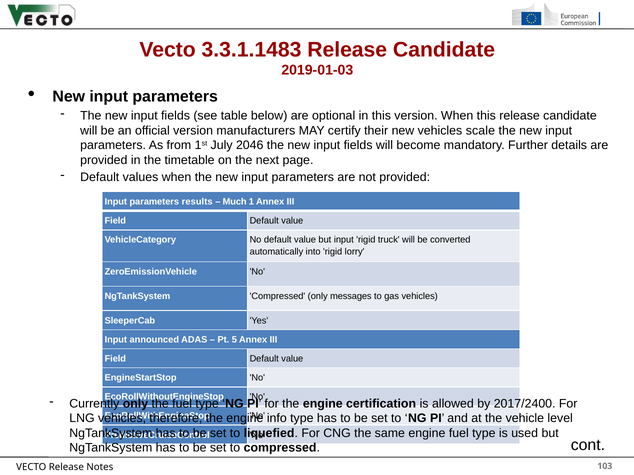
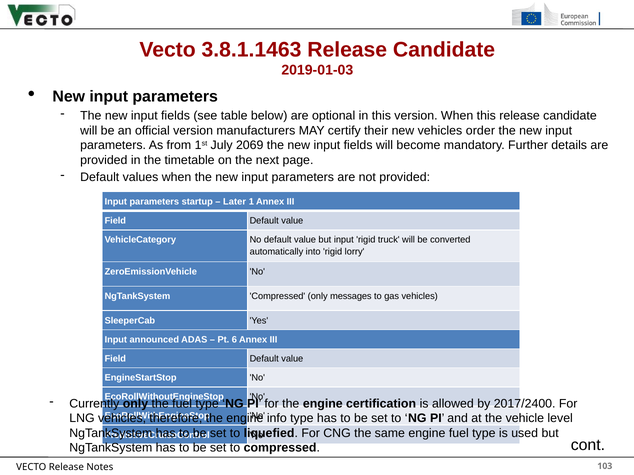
3.3.1.1483: 3.3.1.1483 -> 3.8.1.1463 (252, 50)
scale: scale -> order (480, 131)
2046: 2046 -> 2069 (250, 145)
results: results -> startup (197, 202)
Much: Much -> Later (235, 202)
5: 5 -> 6 (234, 340)
